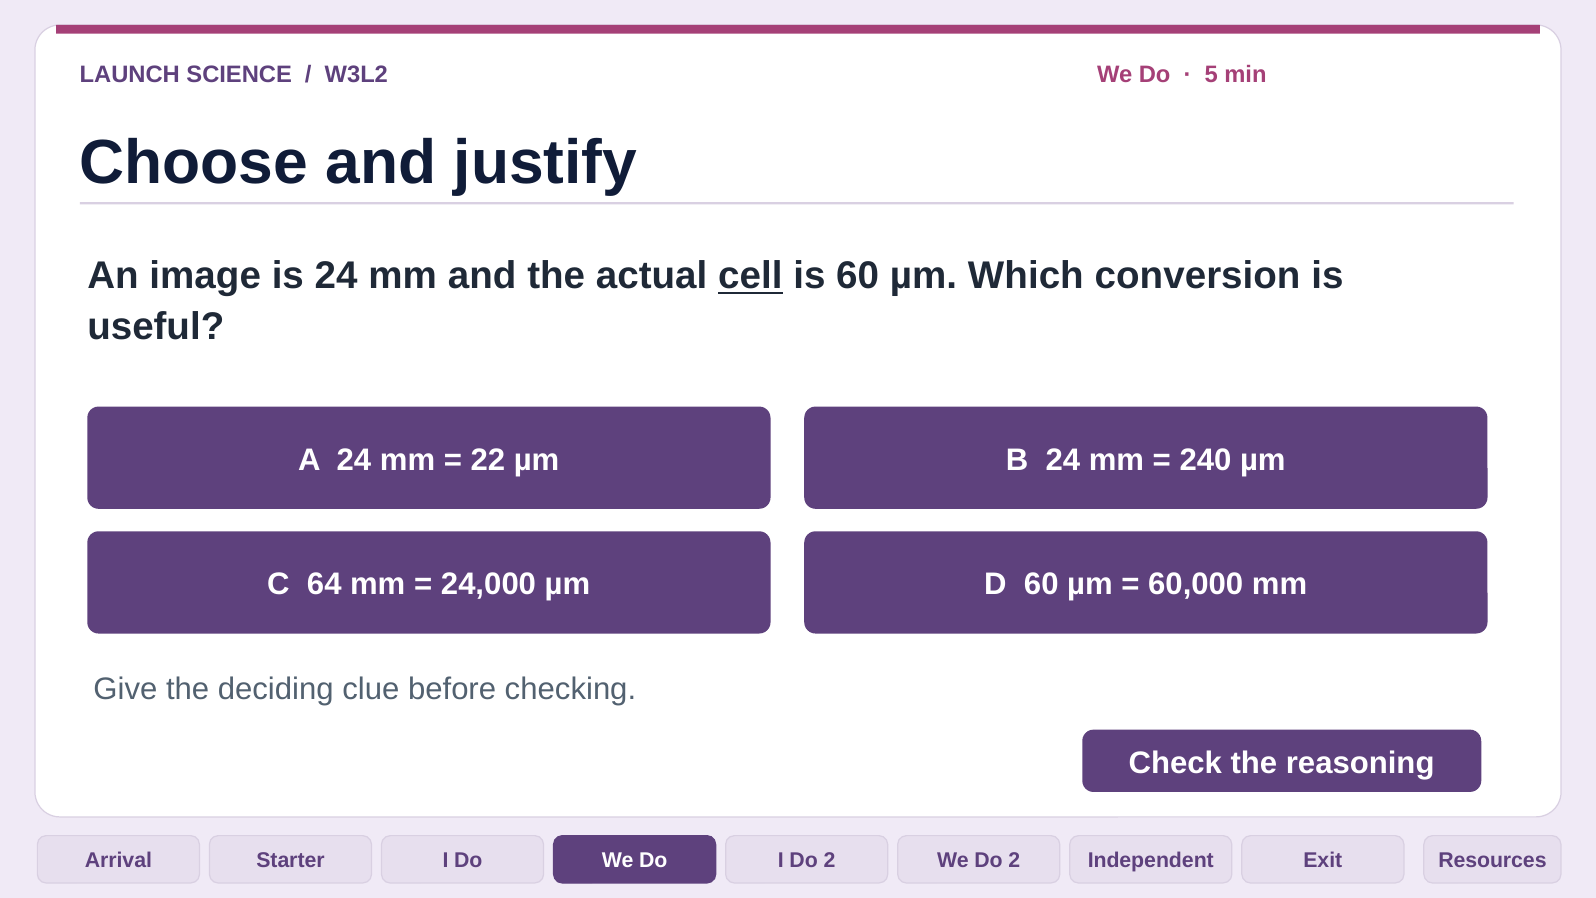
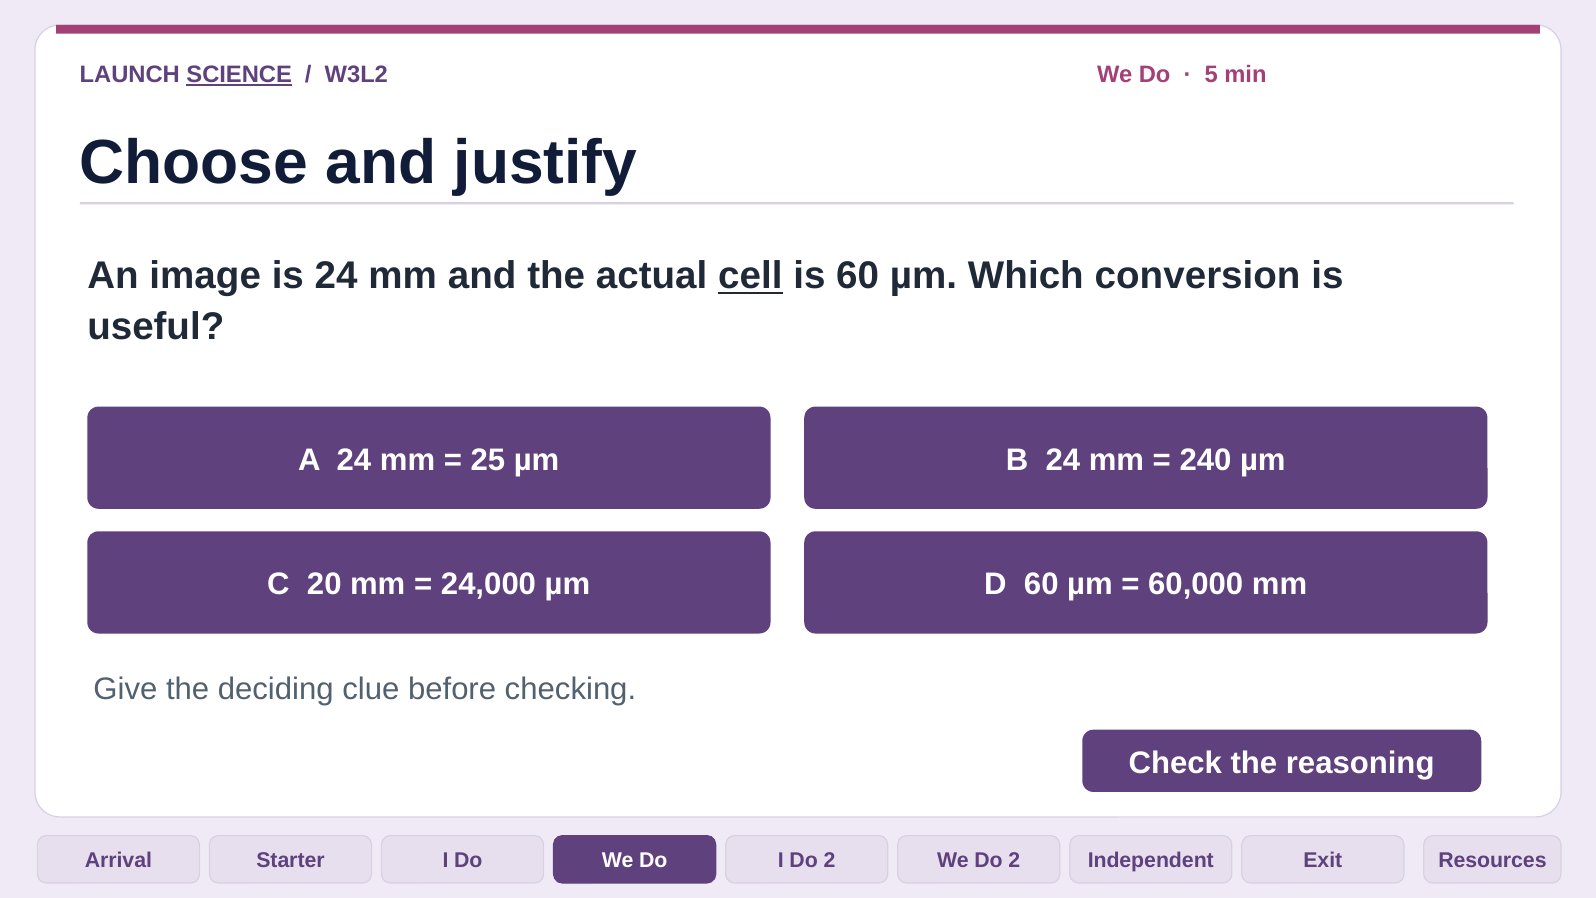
SCIENCE underline: none -> present (239, 75)
22: 22 -> 25 (488, 460)
64: 64 -> 20 (324, 584)
